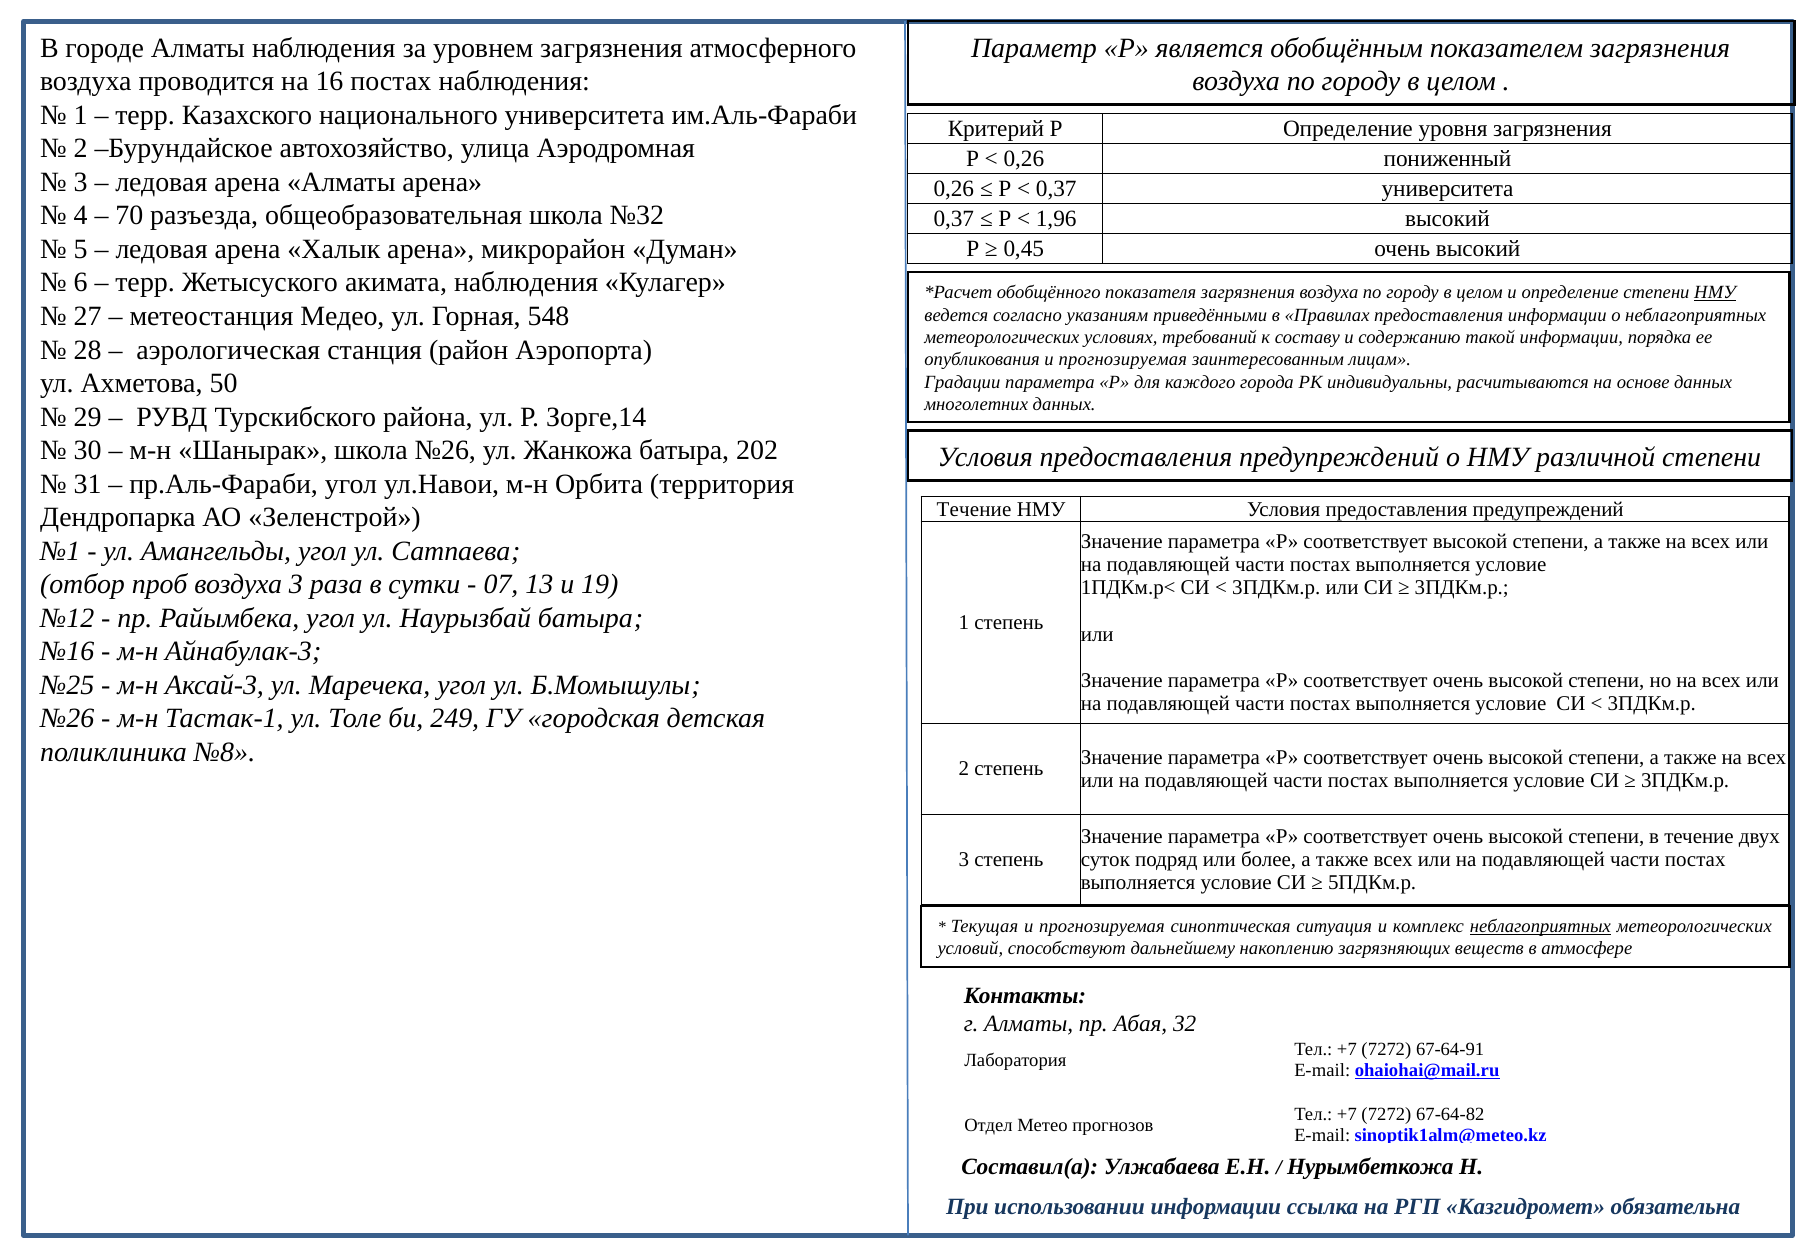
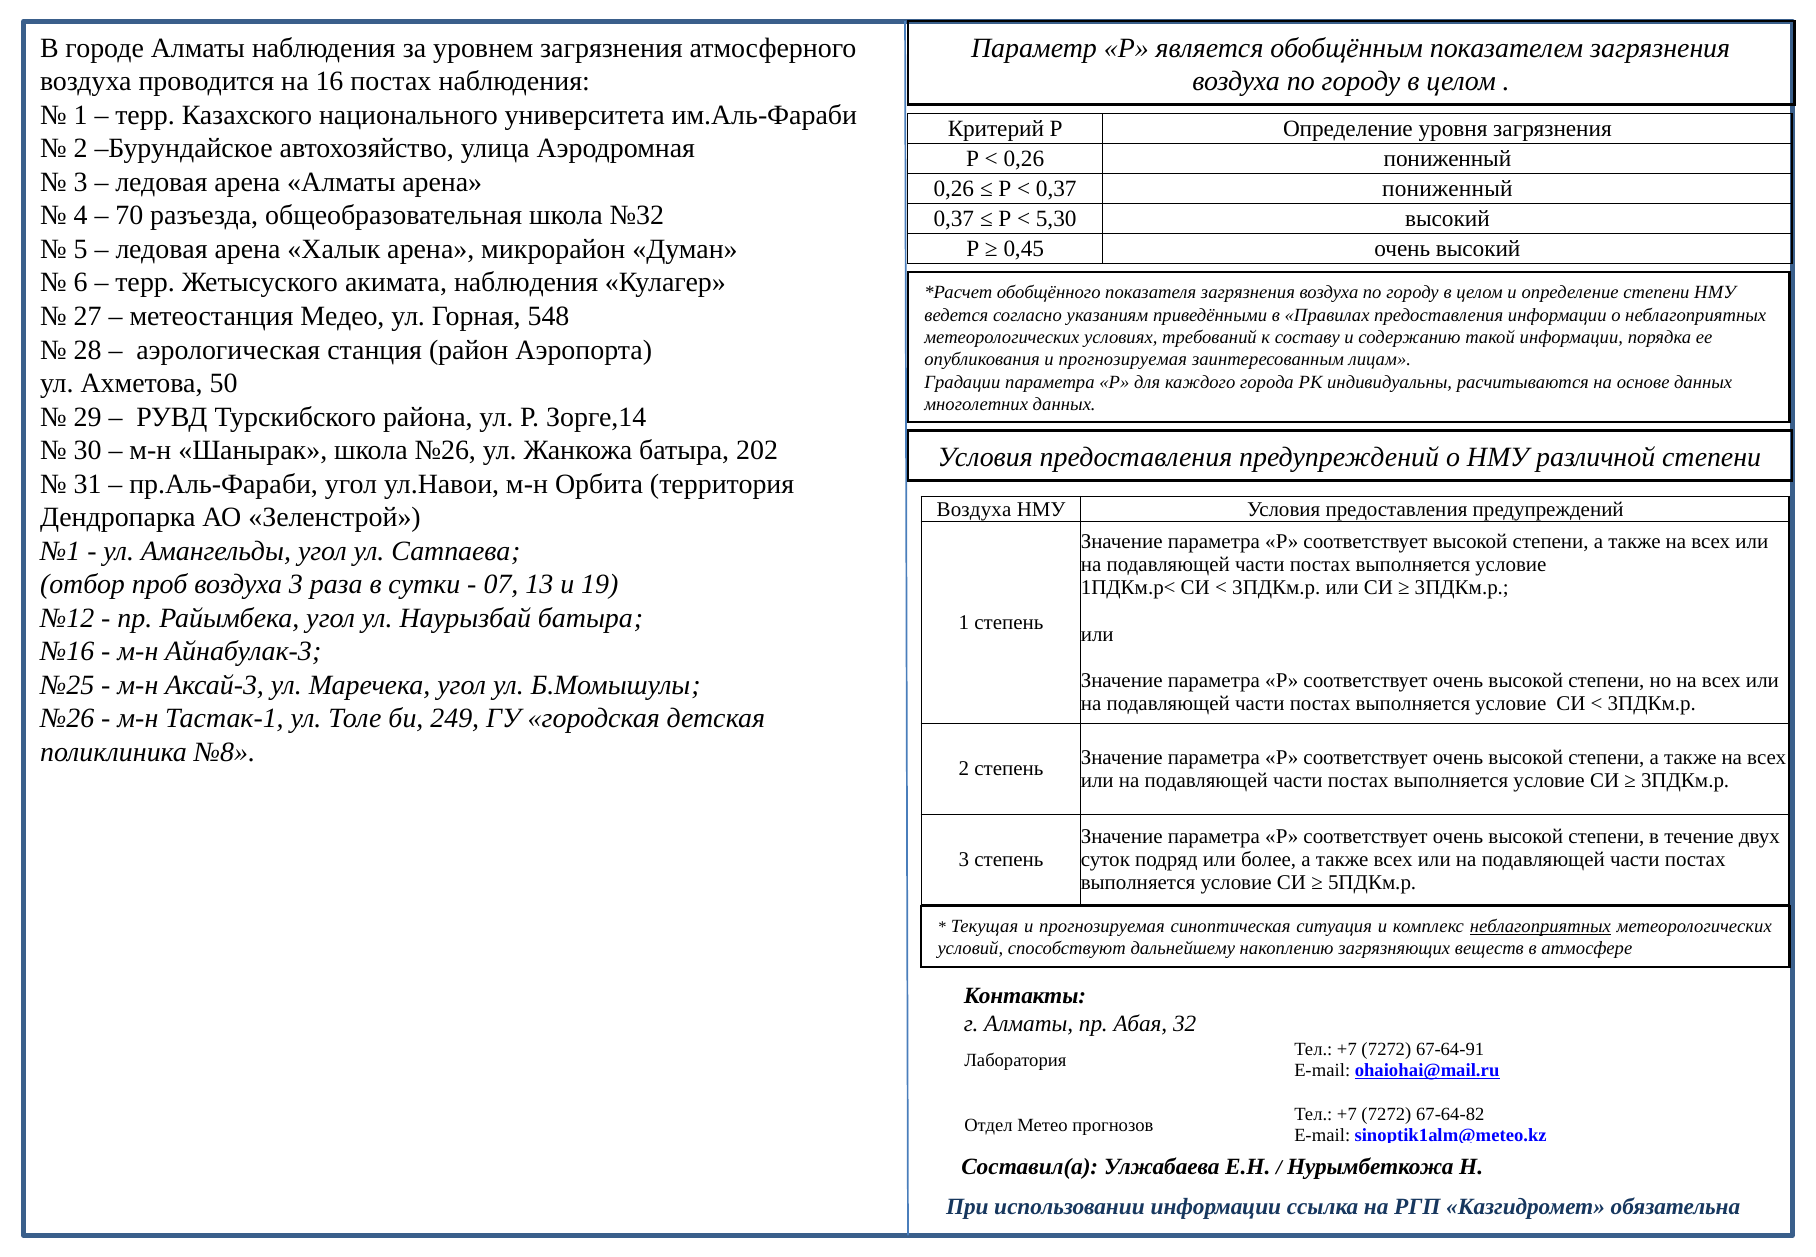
0,37 университета: университета -> пониженный (1447, 188)
1,96: 1,96 -> 5,30 (1056, 218)
НМУ underline: present -> none (1715, 293)
Течение: Течение -> Воздуха (974, 509)
